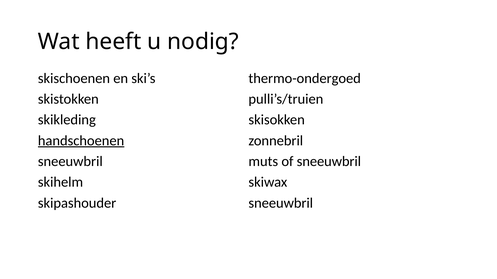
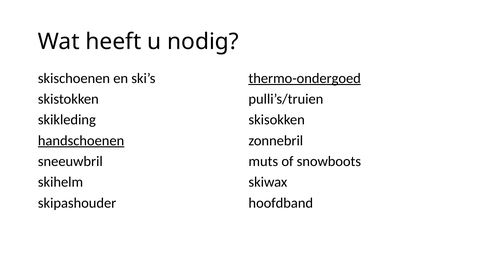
thermo-ondergoed underline: none -> present (305, 78)
of sneeuwbril: sneeuwbril -> snowboots (329, 162)
sneeuwbril: sneeuwbril -> hoofdband (281, 203)
